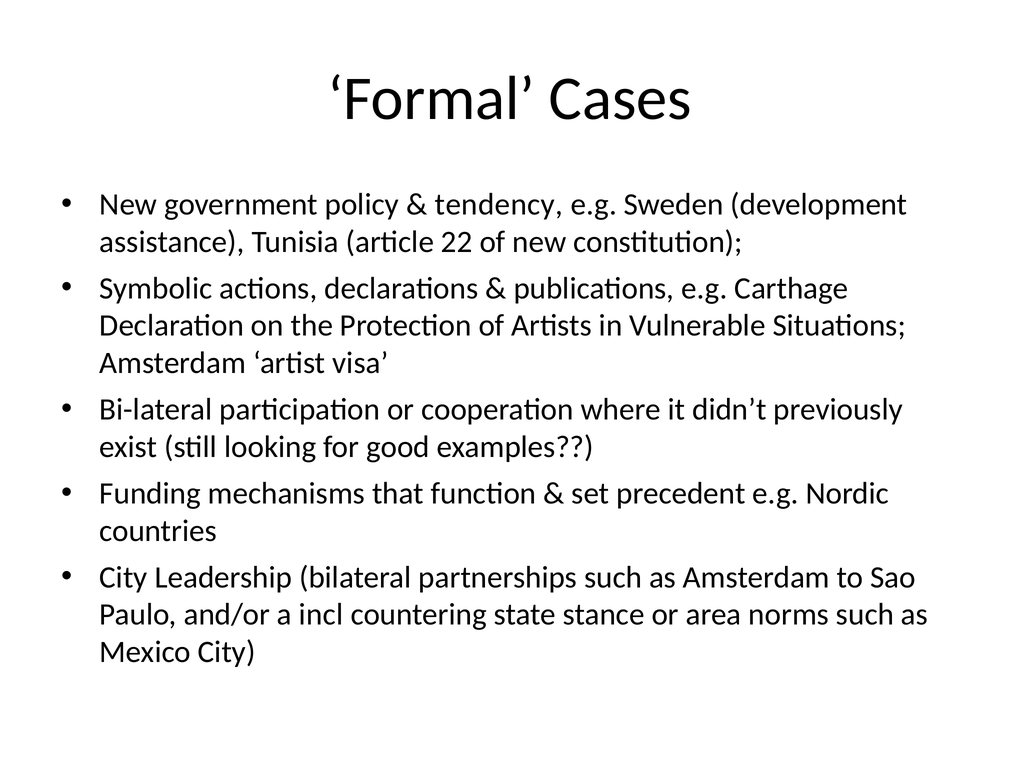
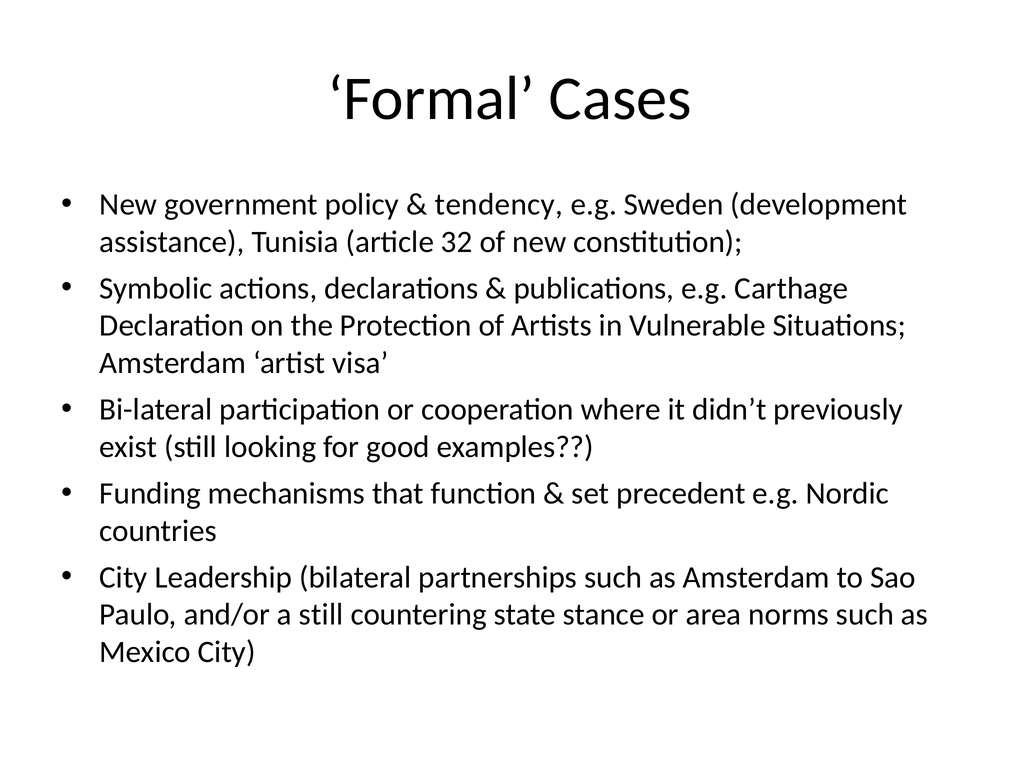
22: 22 -> 32 (457, 242)
a incl: incl -> still (321, 615)
